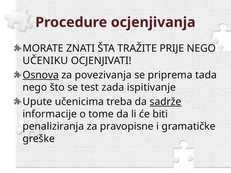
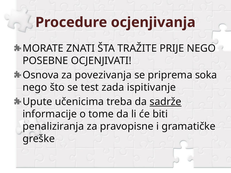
UČENIKU: UČENIKU -> POSEBNE (45, 61)
Osnova underline: present -> none (41, 75)
tada: tada -> soka (206, 75)
